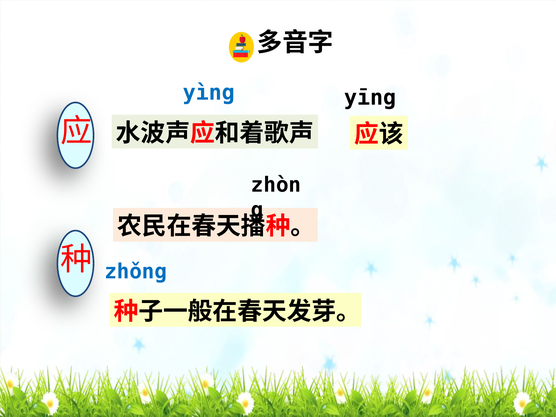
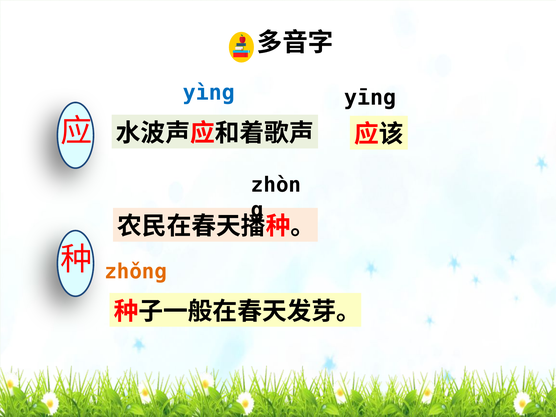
zhǒng colour: blue -> orange (136, 272)
